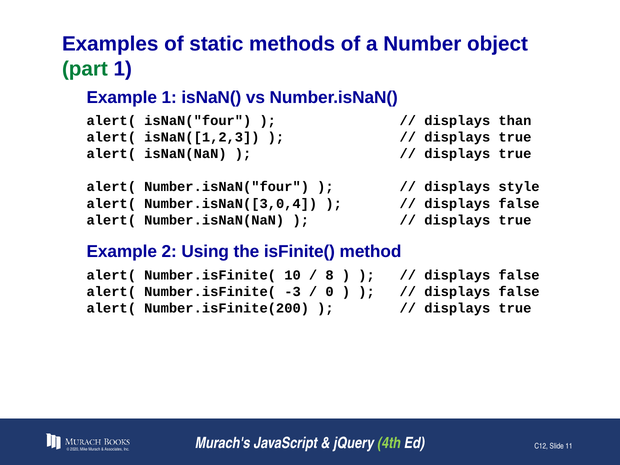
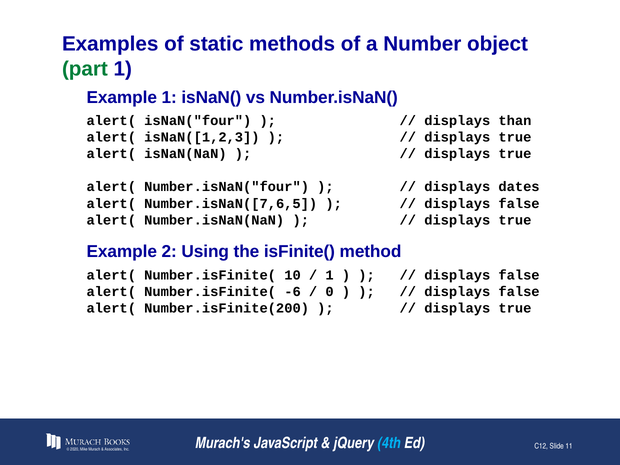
style: style -> dates (519, 187)
Number.isNaN([3,0,4: Number.isNaN([3,0,4 -> Number.isNaN([7,6,5 (231, 203)
8: 8 -> 1 (330, 275)
-3: -3 -> -6 (293, 292)
4th colour: light green -> light blue (389, 443)
